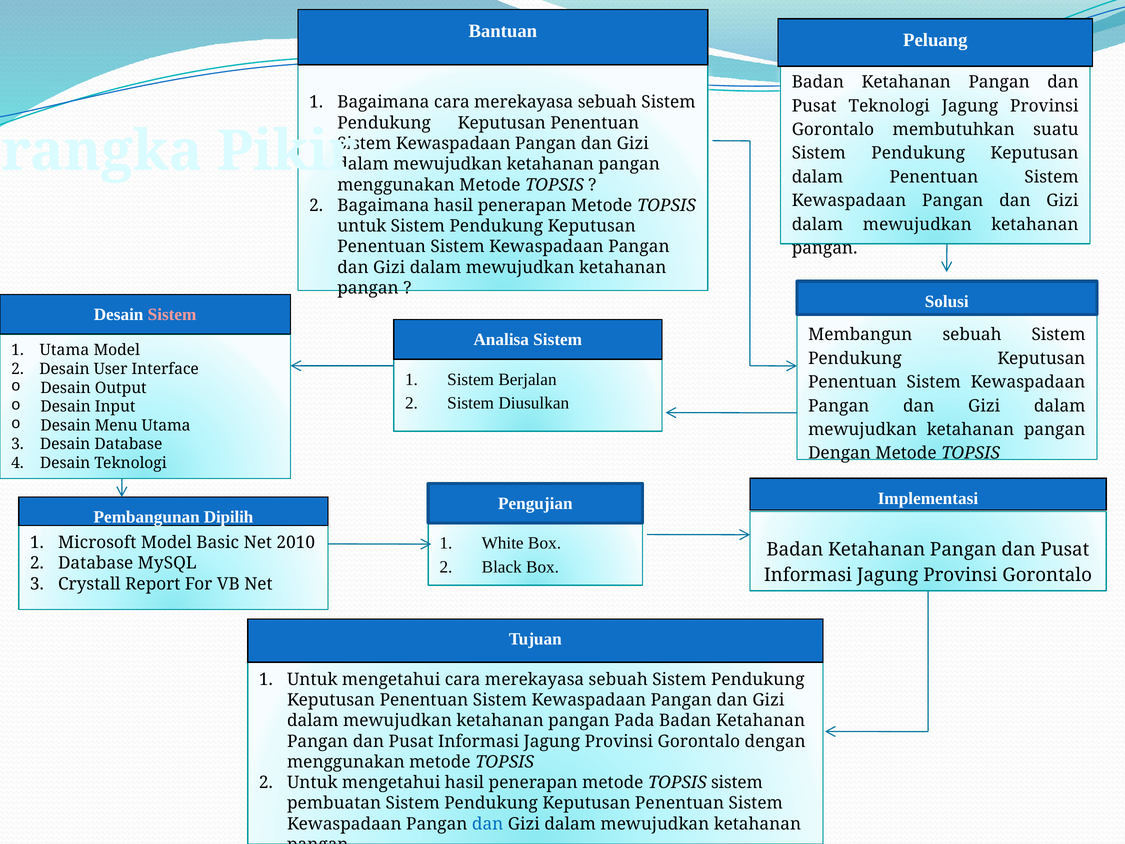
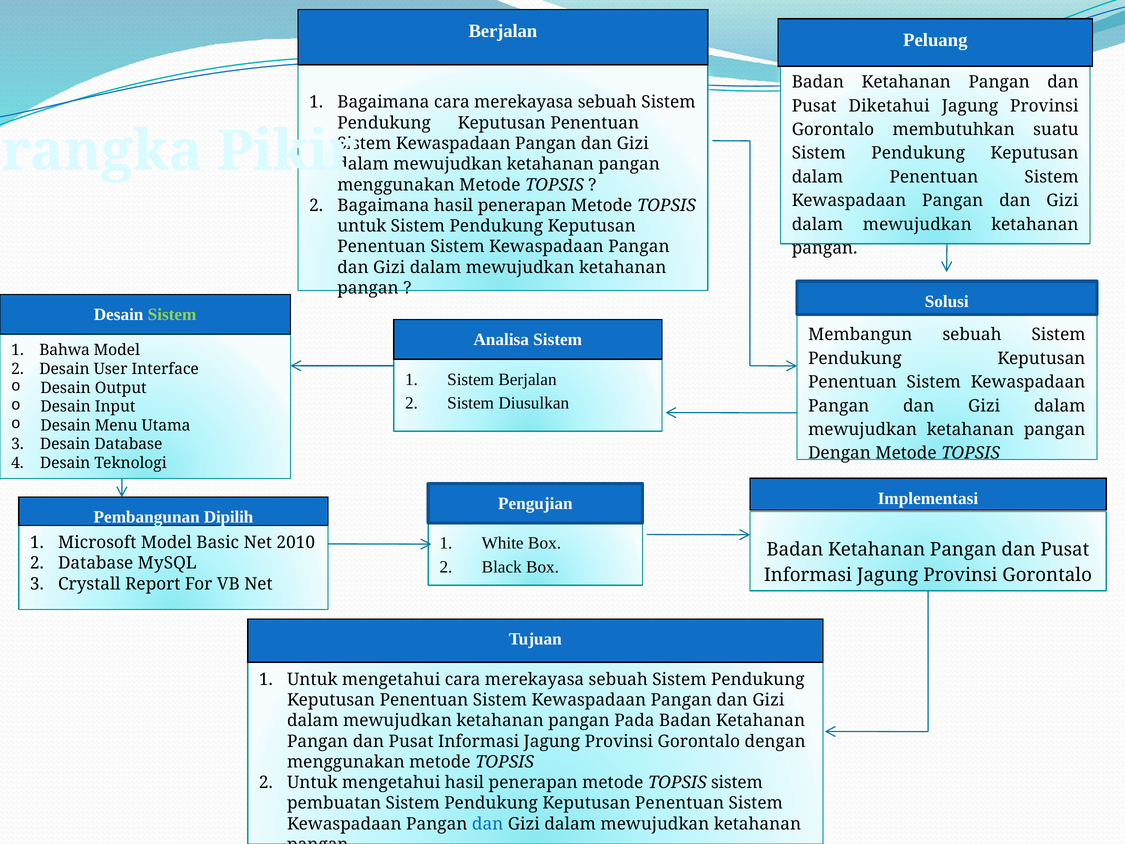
Bantuan: Bantuan -> Berjalan (503, 31)
Pusat Teknologi: Teknologi -> Diketahui (889, 106)
Sistem colour: pink -> light green (172, 315)
Utama: Utama -> Bahwa (65, 350)
